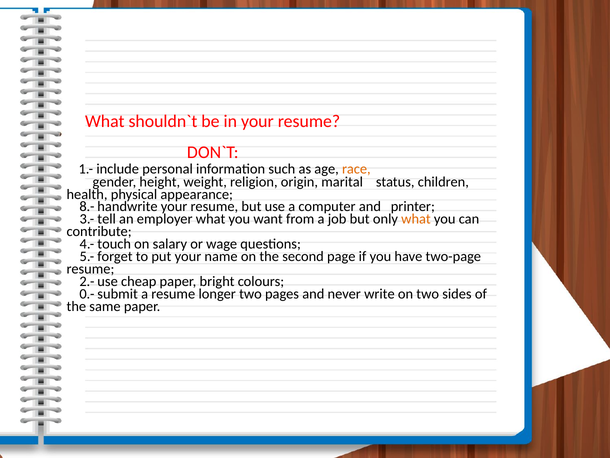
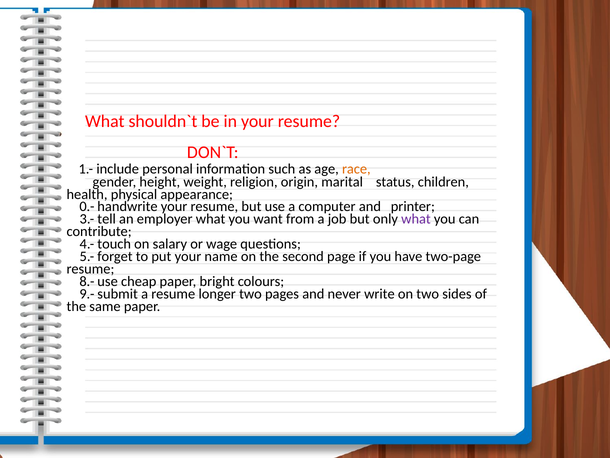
8.-: 8.- -> 0.- (87, 206)
what colour: orange -> purple (416, 219)
2.-: 2.- -> 8.- (87, 281)
0.-: 0.- -> 9.- (87, 294)
